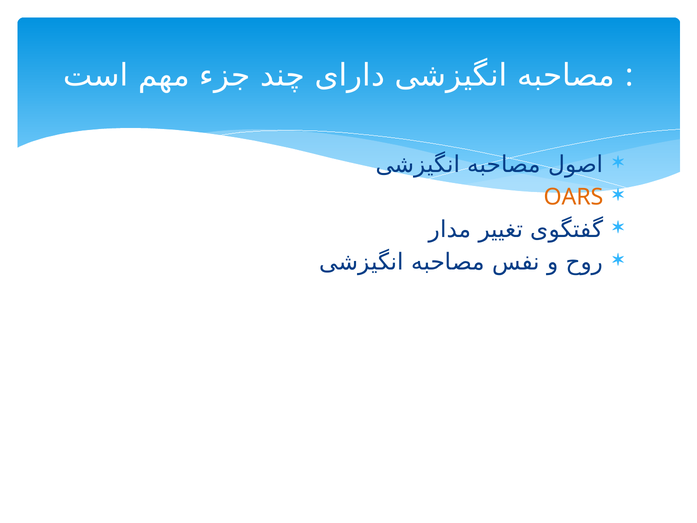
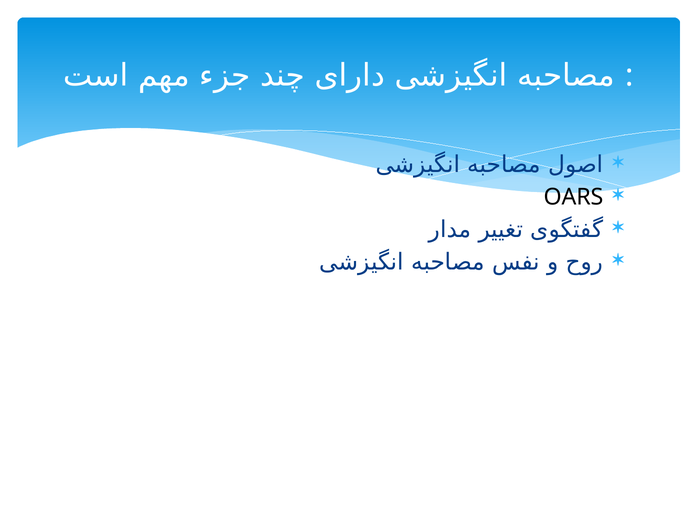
OARS colour: orange -> black (573, 197)
